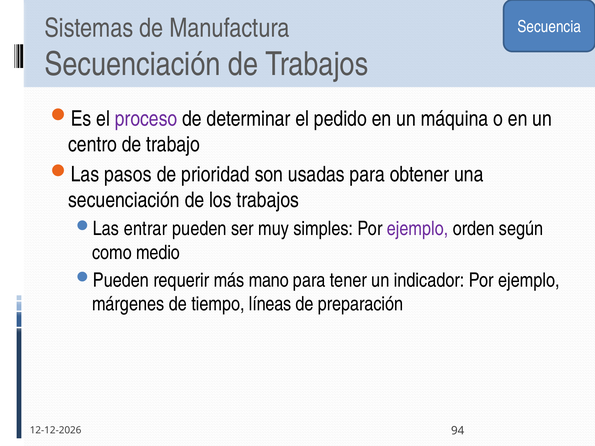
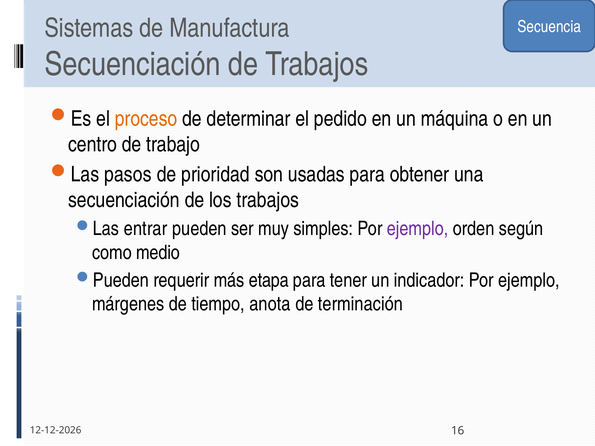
proceso colour: purple -> orange (146, 119)
mano: mano -> etapa (269, 280)
líneas: líneas -> anota (270, 304)
preparación: preparación -> terminación (360, 304)
94: 94 -> 16 (458, 431)
